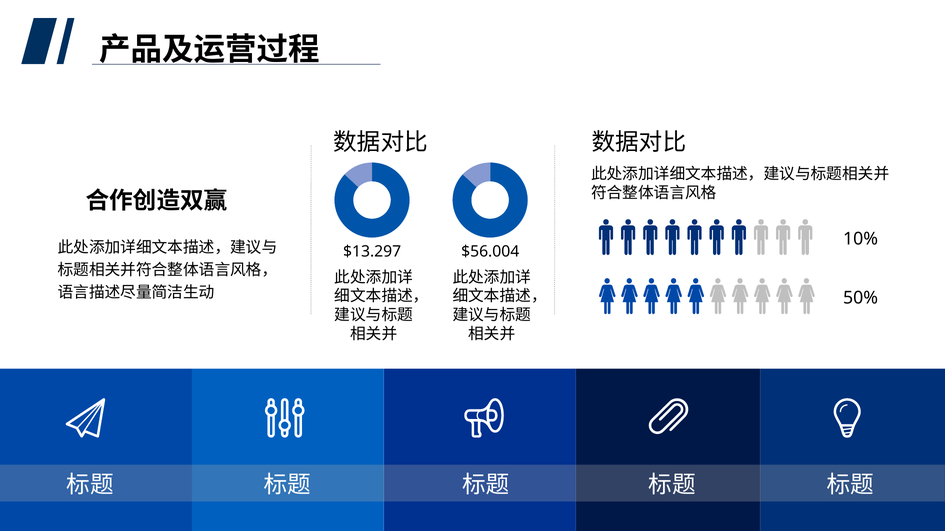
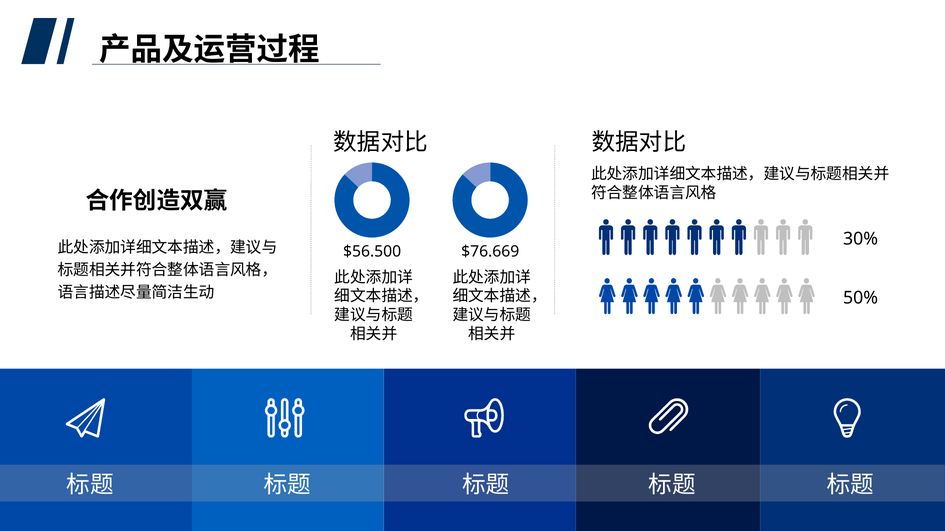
10%: 10% -> 30% (861, 239)
$56.004: $56.004 -> $76.669 (490, 252)
$13.297: $13.297 -> $56.500 (372, 252)
